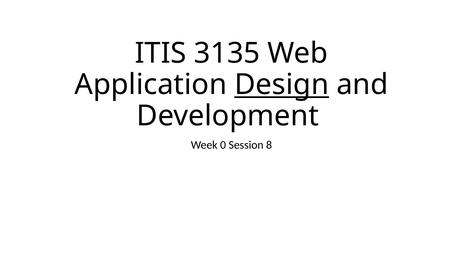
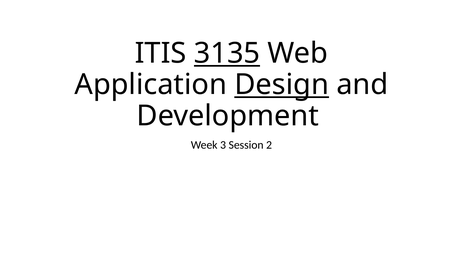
3135 underline: none -> present (227, 53)
0: 0 -> 3 (223, 145)
8: 8 -> 2 (269, 145)
